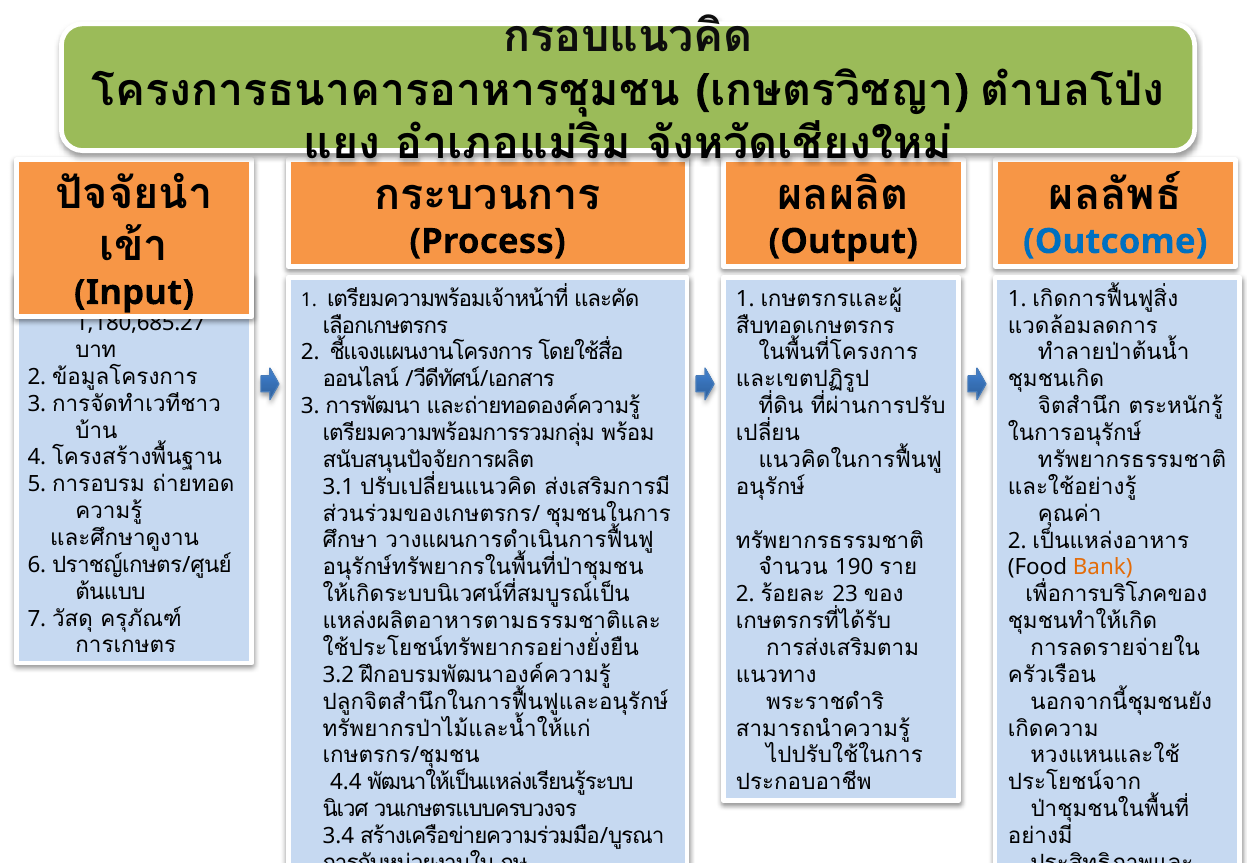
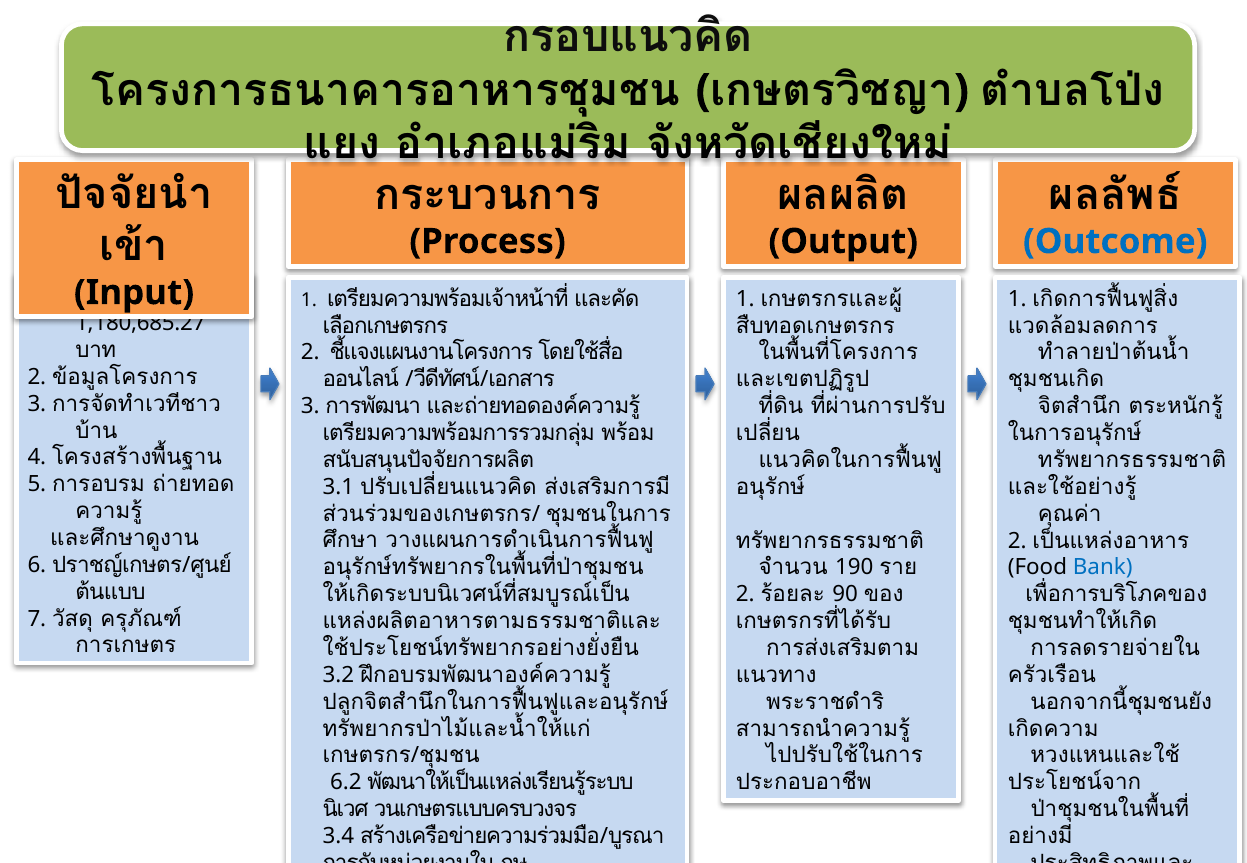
Bank colour: orange -> blue (1103, 568)
23: 23 -> 90 (845, 595)
4.4: 4.4 -> 6.2 (346, 783)
